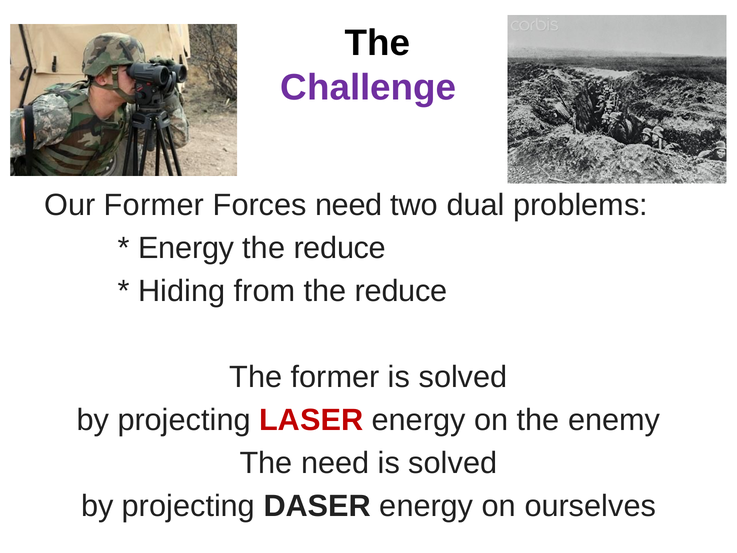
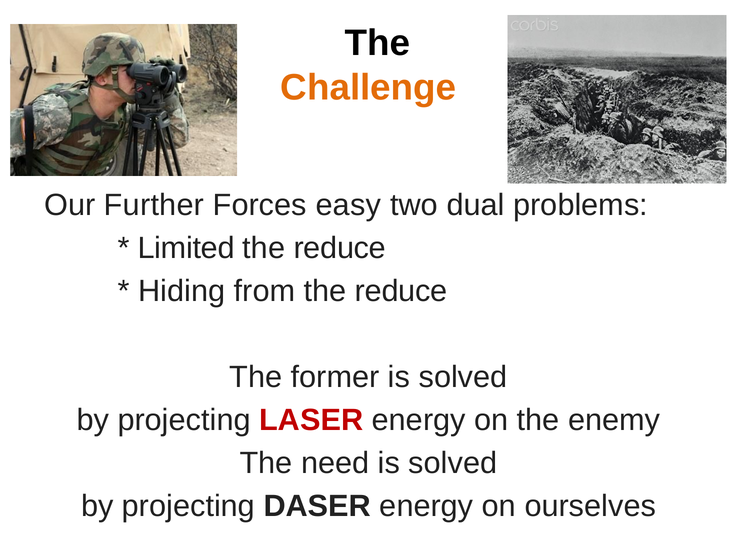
Challenge colour: purple -> orange (368, 87)
Our Former: Former -> Further (154, 205)
Forces need: need -> easy (348, 205)
Energy: Energy -> Limited (186, 248)
